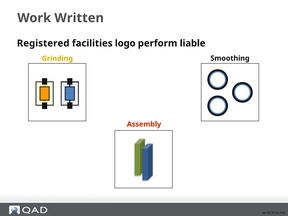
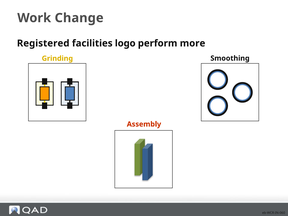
Written: Written -> Change (79, 18)
liable: liable -> more (193, 43)
